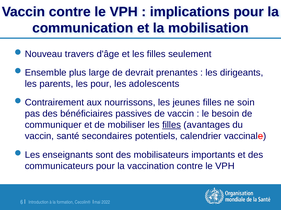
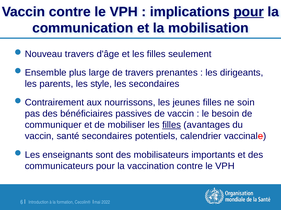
pour underline: none -> present (249, 12)
de devrait: devrait -> travers (139, 73)
les pour: pour -> style (101, 84)
les adolescents: adolescents -> secondaires (154, 84)
